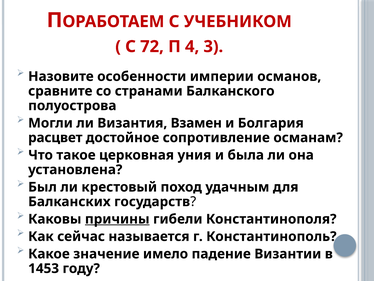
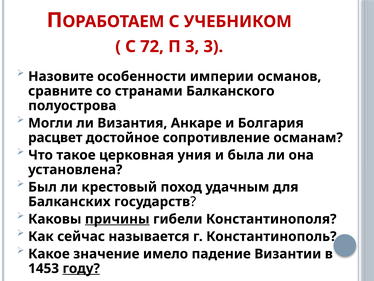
П 4: 4 -> 3 (192, 46)
Взамен: Взамен -> Анкаре (196, 123)
году underline: none -> present (81, 268)
